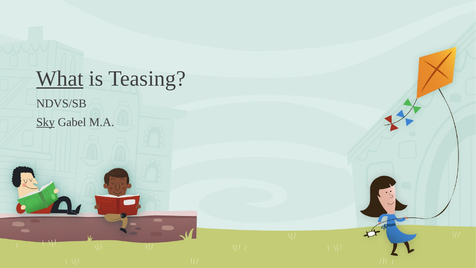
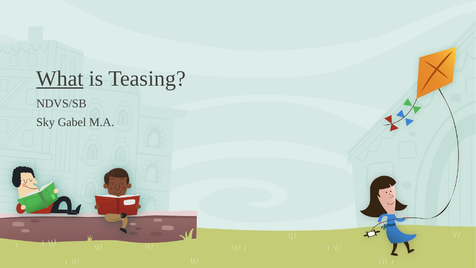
Sky underline: present -> none (46, 122)
